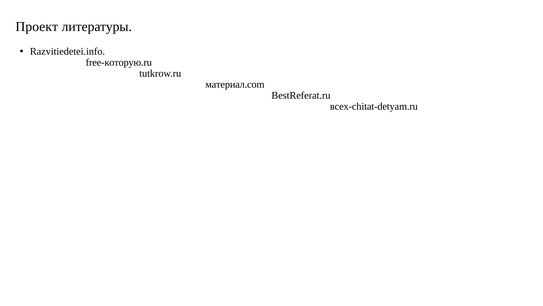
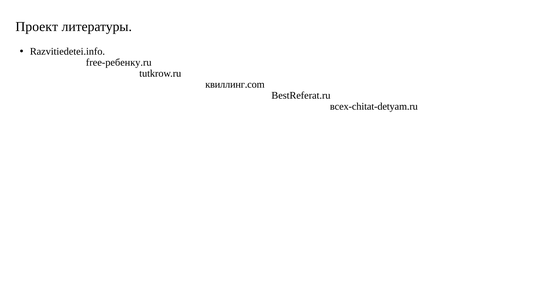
free-которую.ru: free-которую.ru -> free-ребенку.ru (119, 62)
материал.com: материал.com -> квиллинг.com (235, 84)
